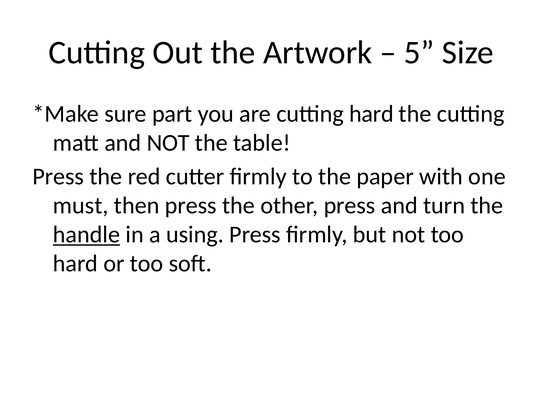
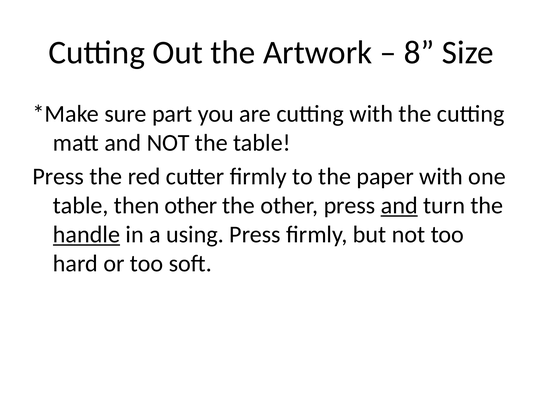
5: 5 -> 8 (419, 53)
cutting hard: hard -> with (371, 114)
must: must -> table (81, 206)
then press: press -> other (191, 206)
and underline: none -> present (399, 206)
